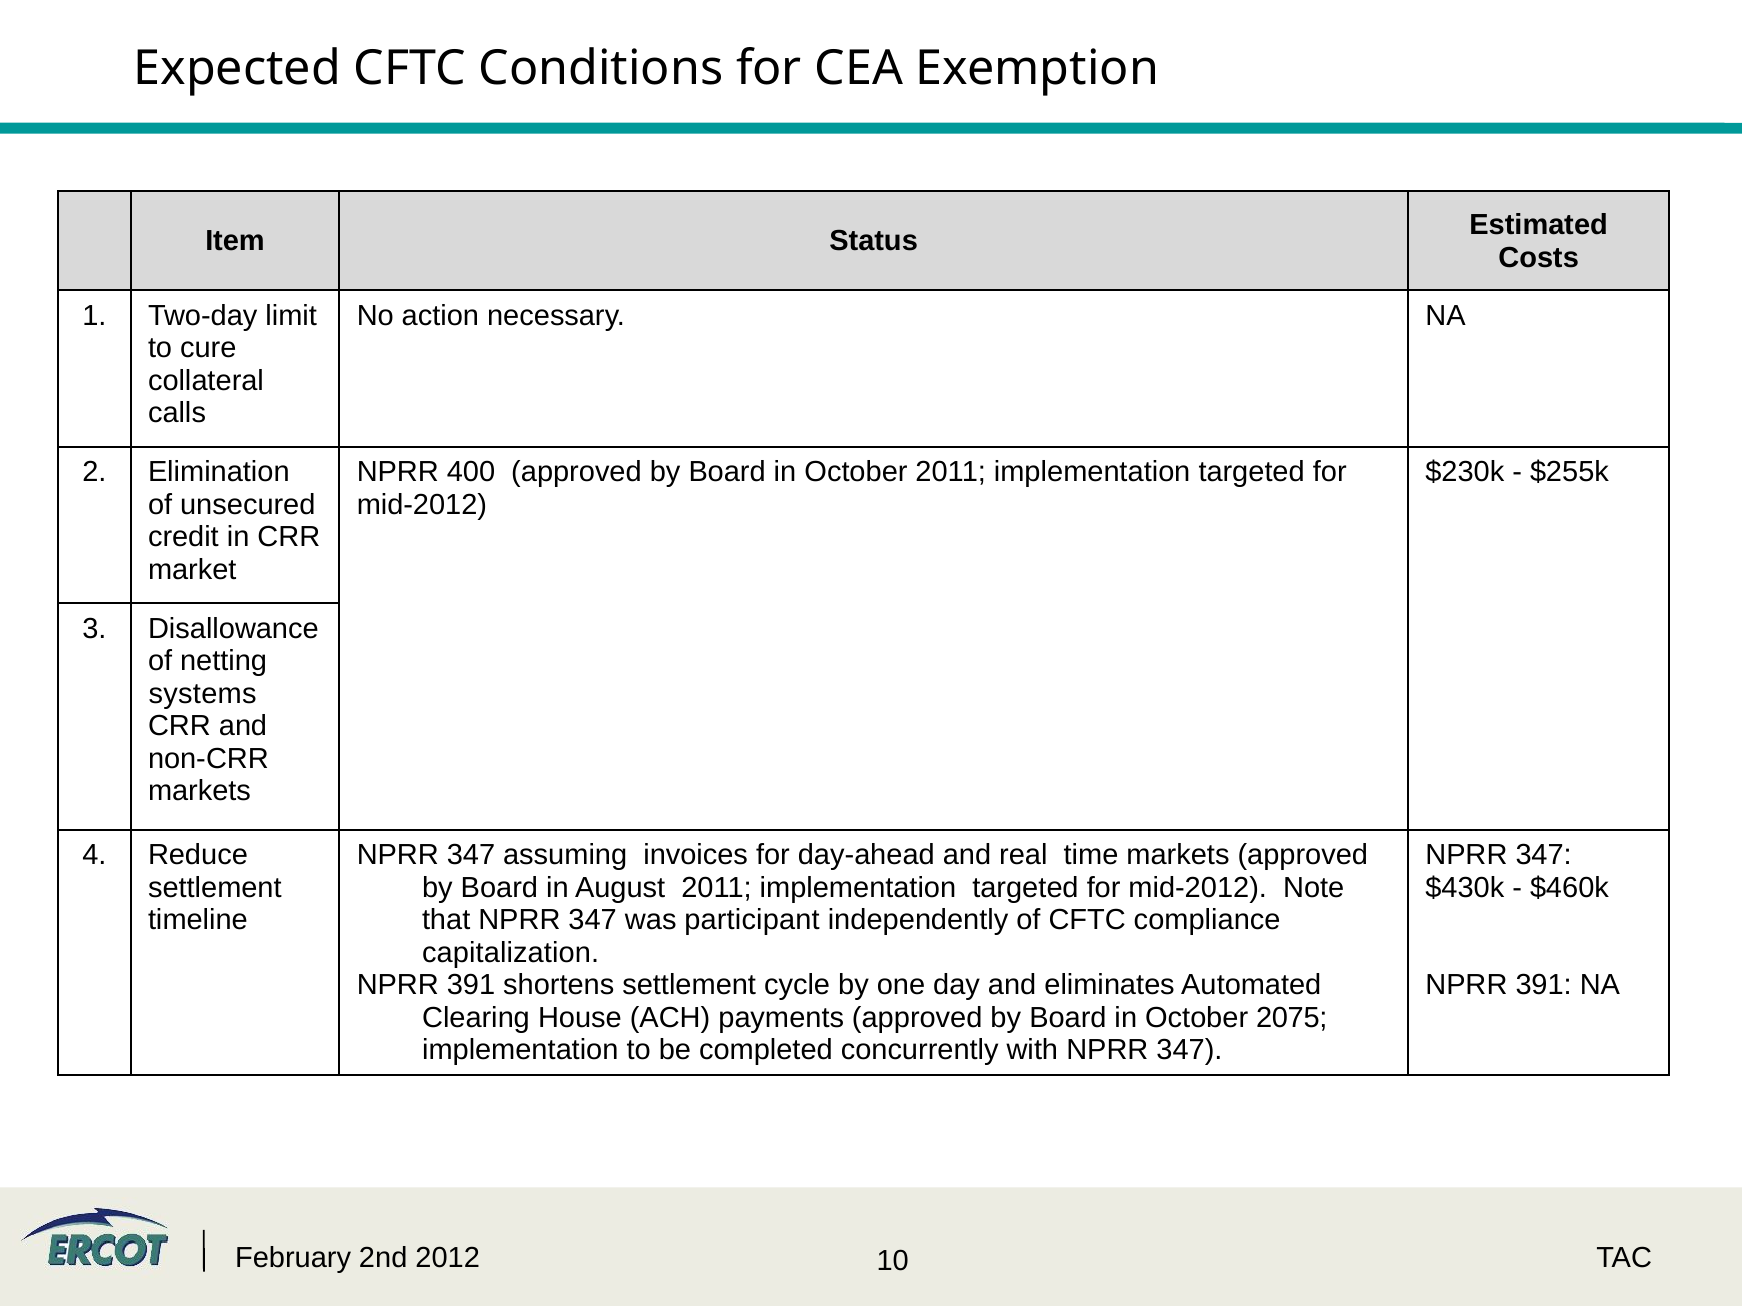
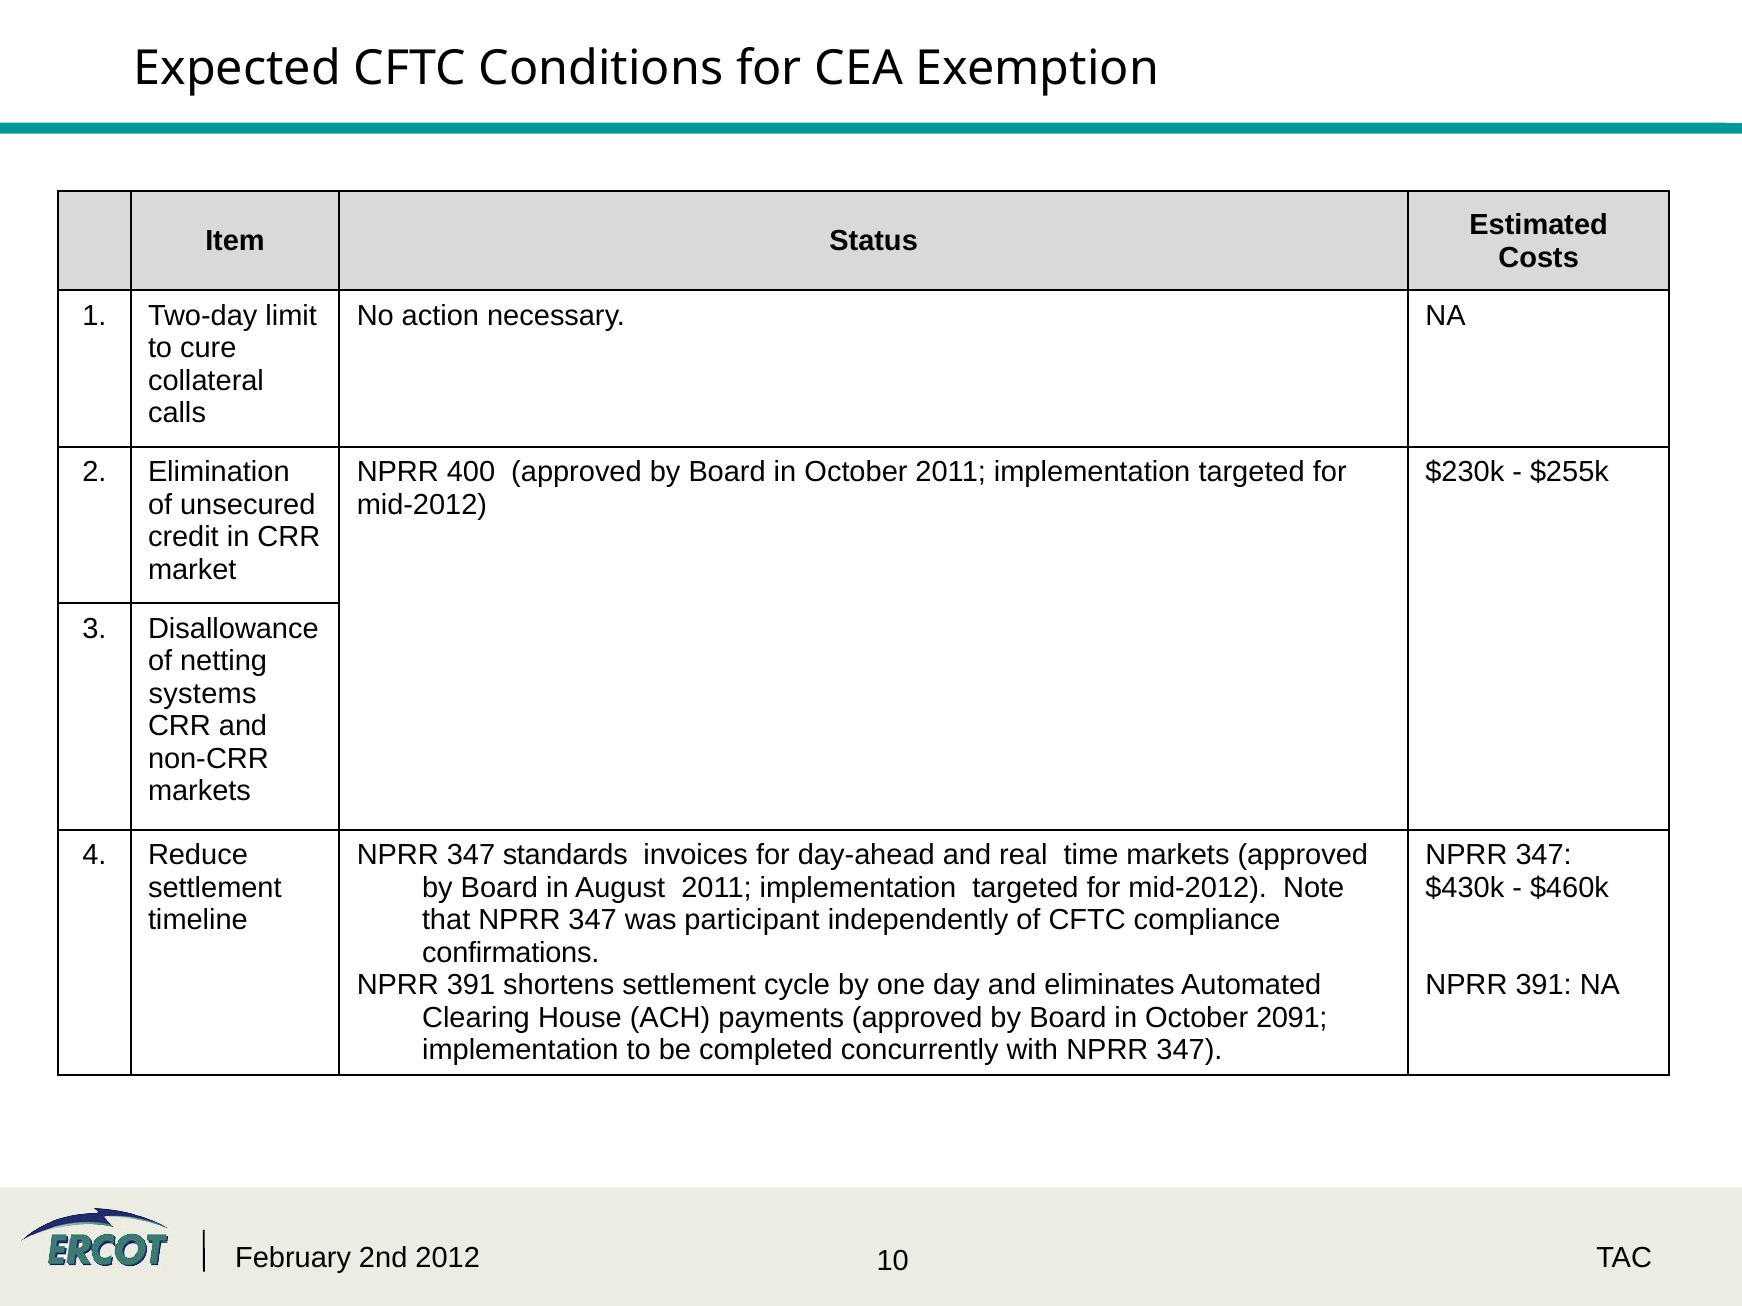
assuming: assuming -> standards (565, 856)
capitalization: capitalization -> confirmations (511, 953)
2075: 2075 -> 2091 (1292, 1018)
